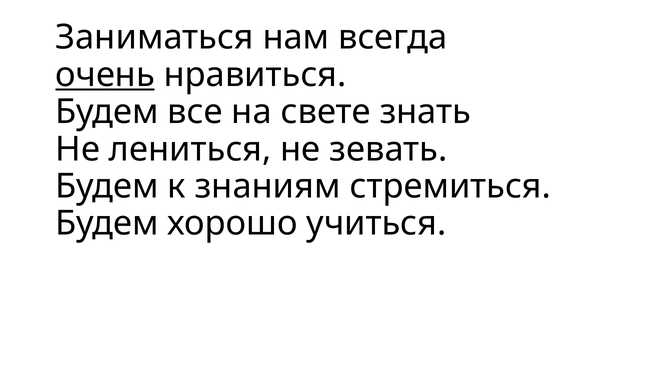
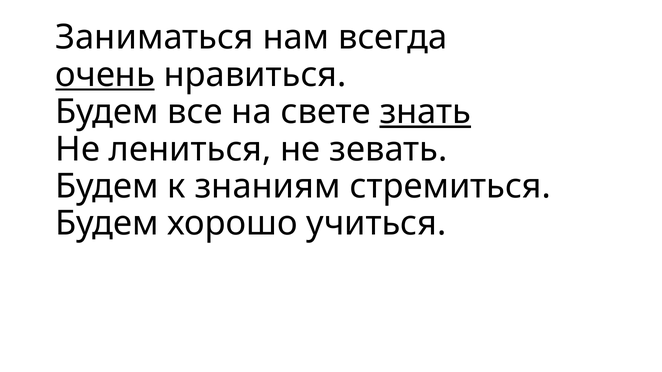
знать underline: none -> present (425, 112)
